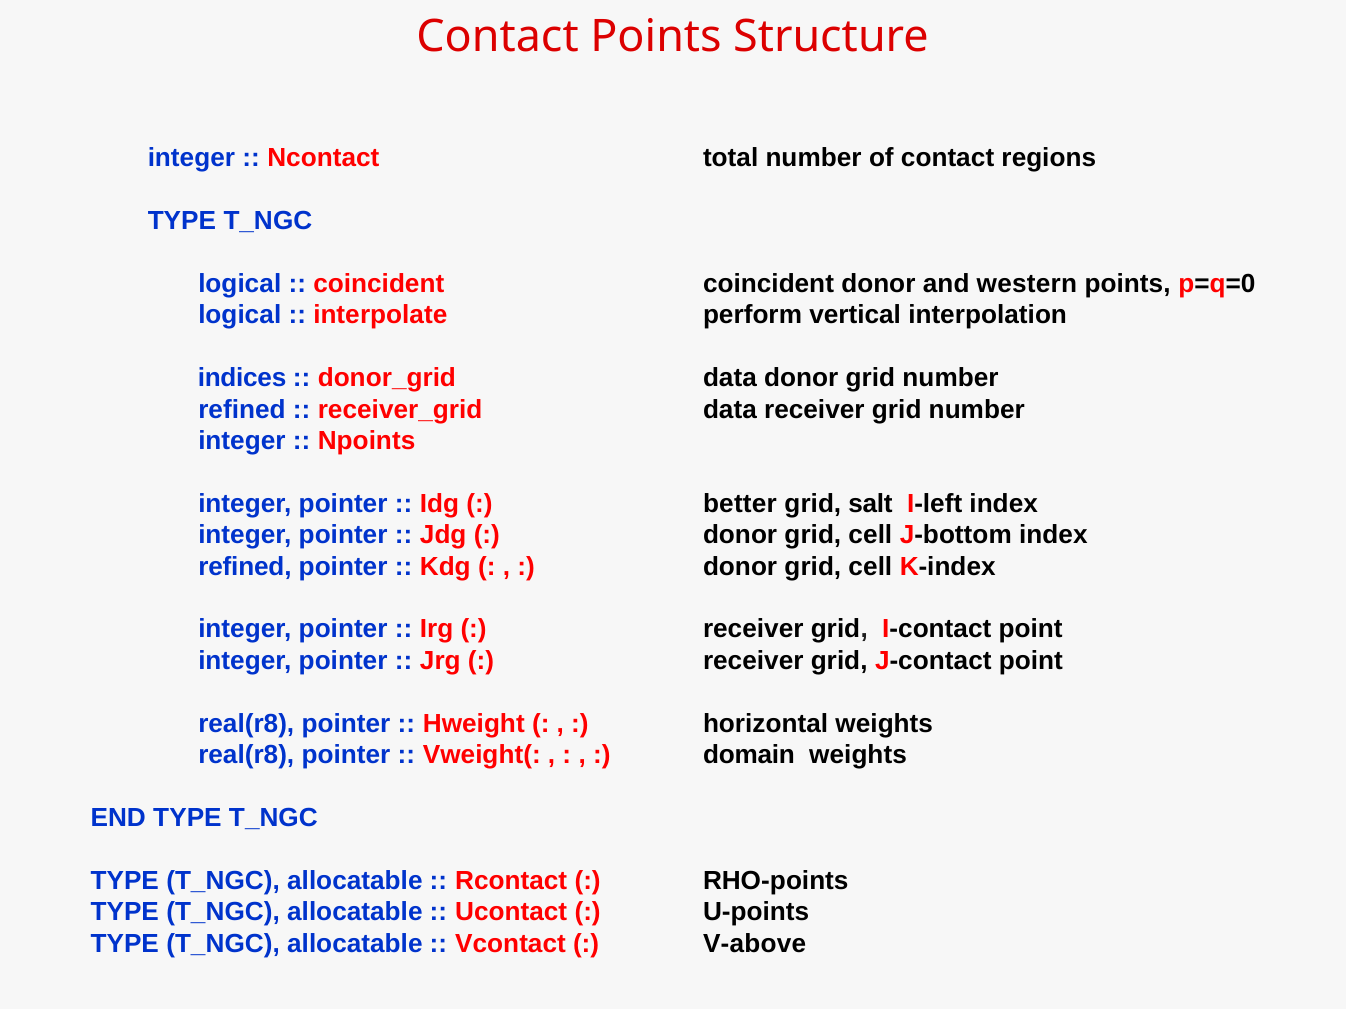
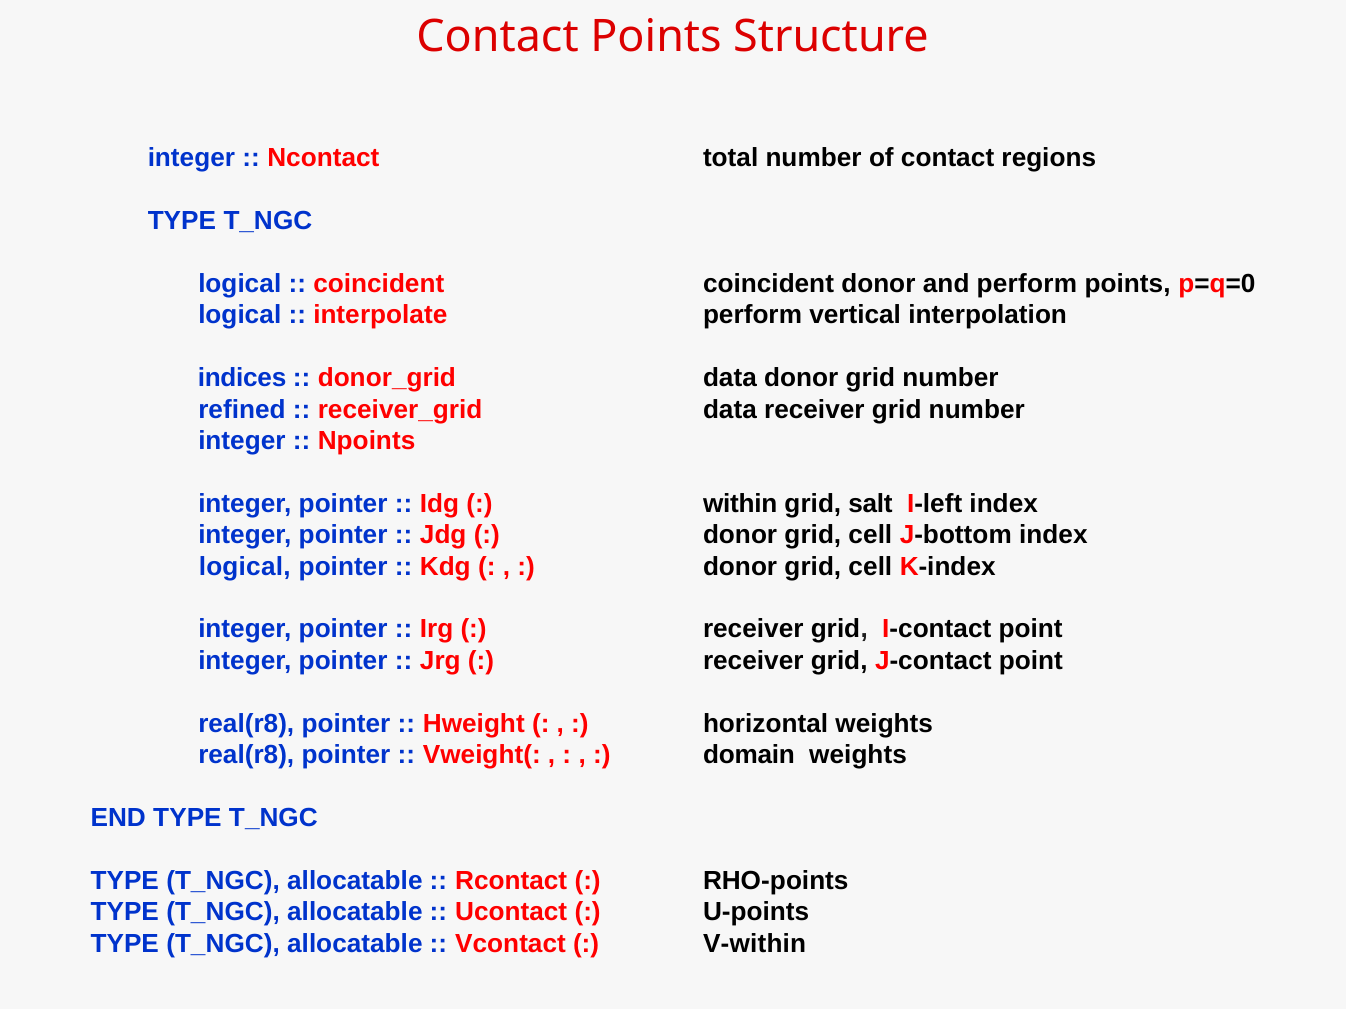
and western: western -> perform (1027, 284)
better: better -> within (740, 504)
refined: refined -> logical (245, 567)
V-above: V-above -> V-within (755, 944)
